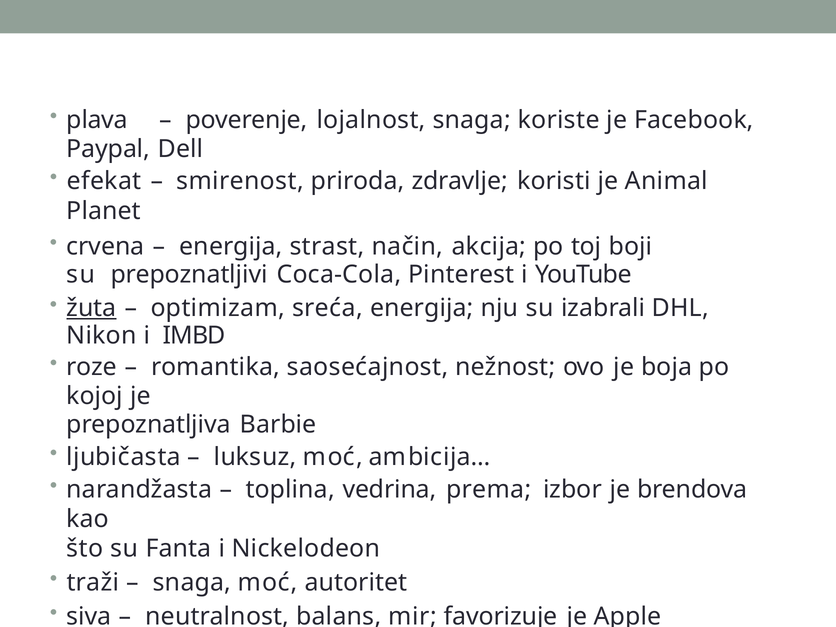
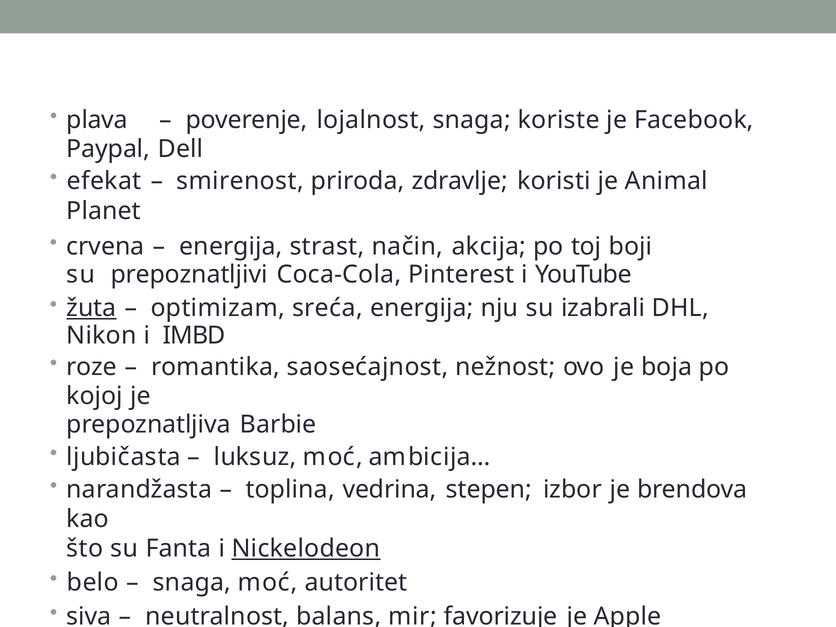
prema: prema -> stepen (489, 490)
Nickelodeon underline: none -> present (306, 548)
traži: traži -> belo (93, 582)
